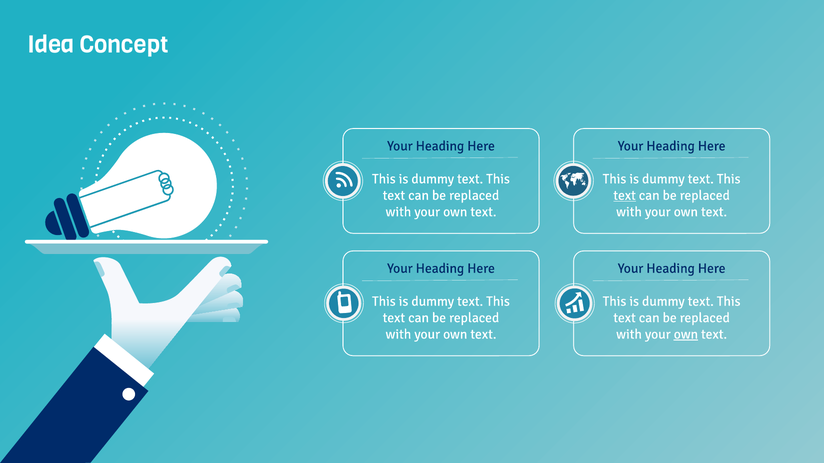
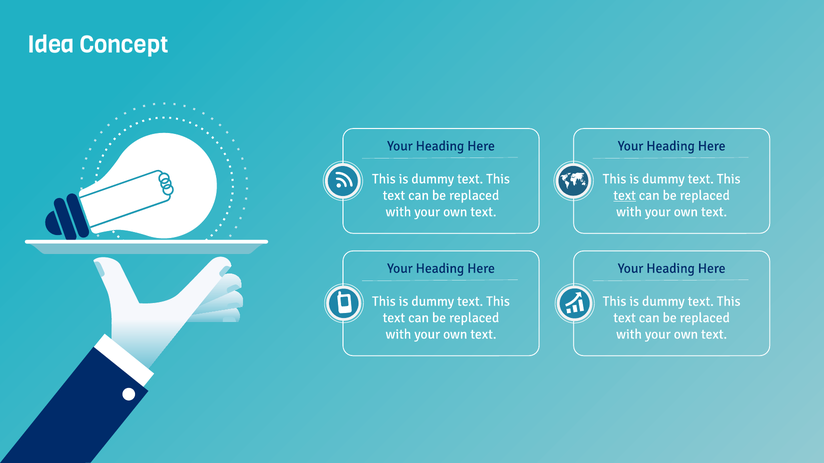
own underline: present -> none (686, 334)
